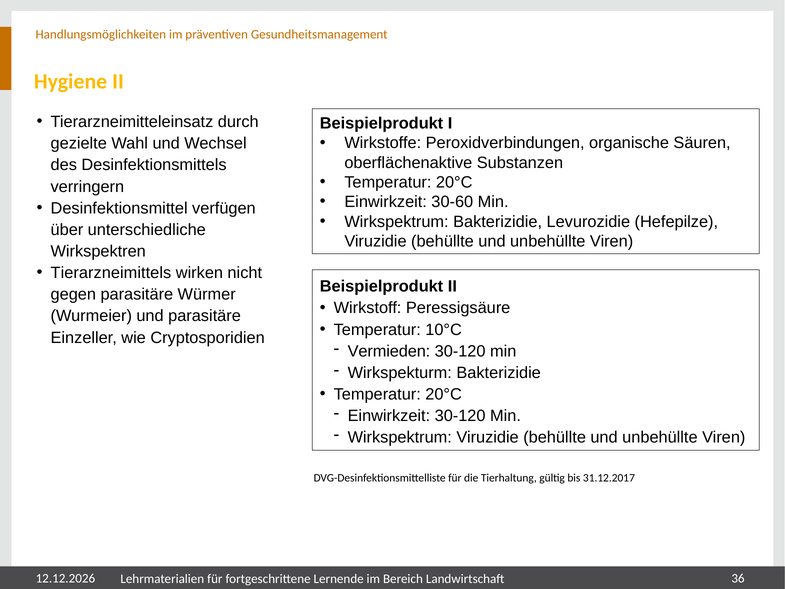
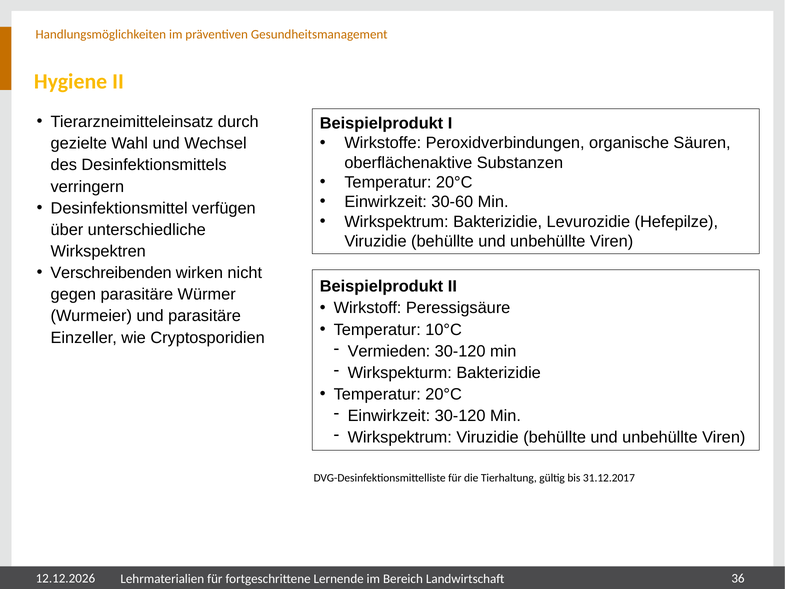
Tierarzneimittels: Tierarzneimittels -> Verschreibenden (111, 273)
